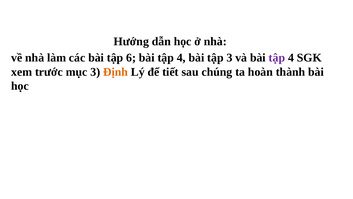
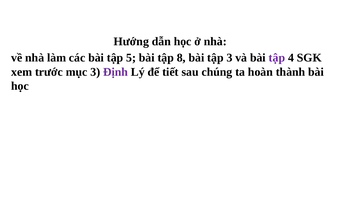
6: 6 -> 5 (131, 58)
4: 4 -> 8 (181, 58)
Định colour: orange -> purple (116, 72)
